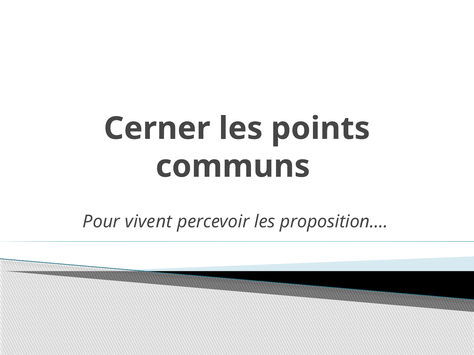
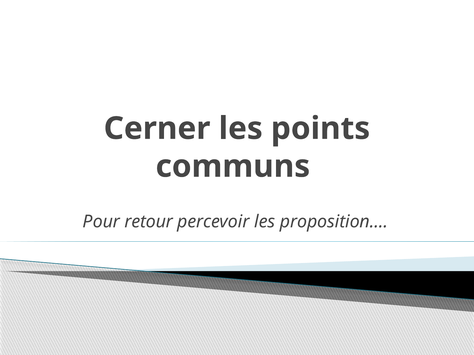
vivent: vivent -> retour (149, 222)
